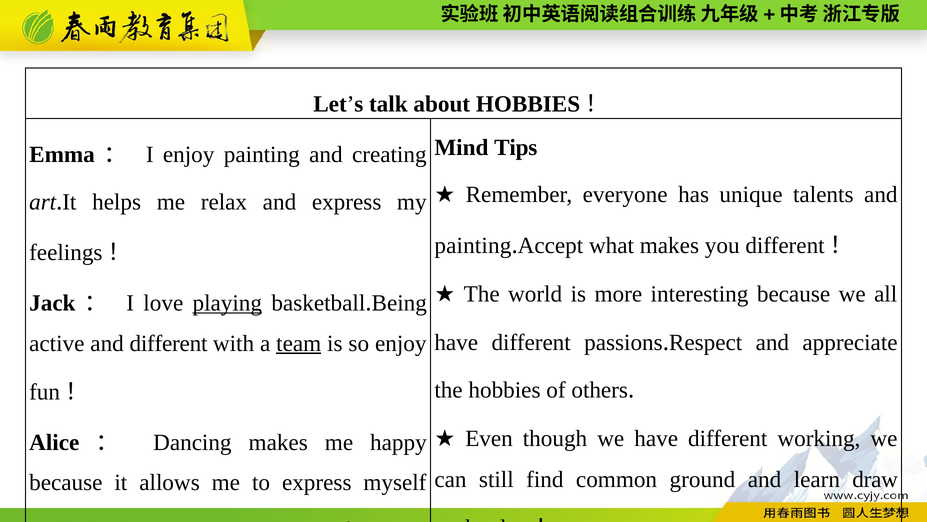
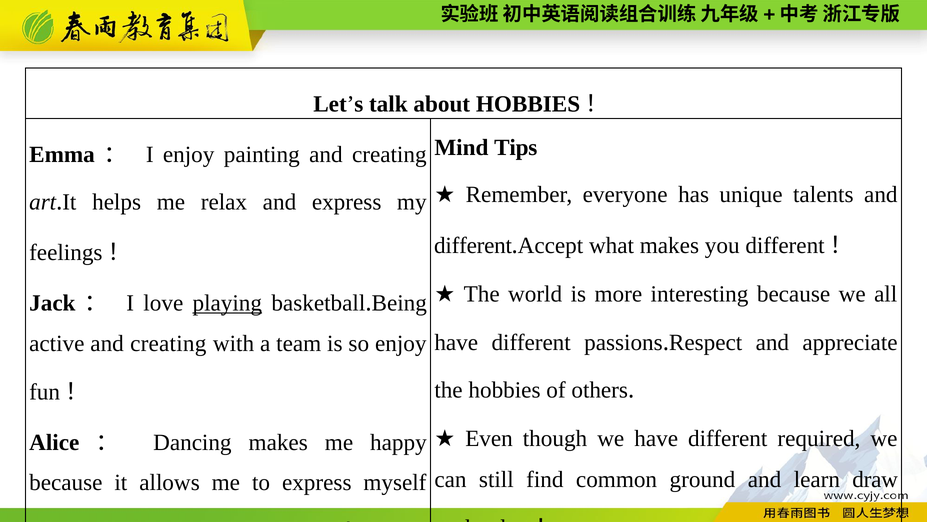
painting: painting -> different (473, 245)
active and different: different -> creating (168, 343)
team underline: present -> none (299, 343)
working: working -> required (819, 438)
